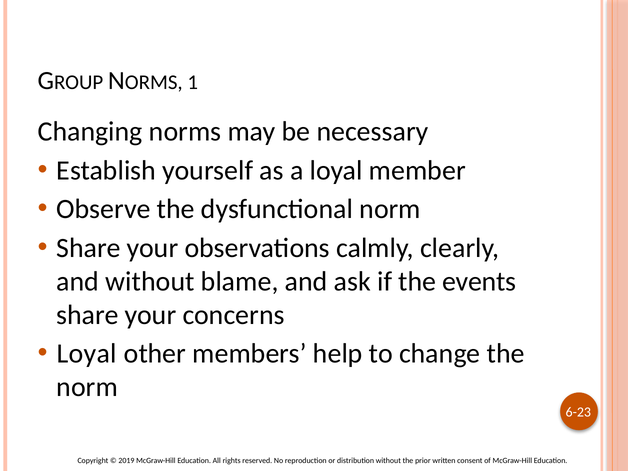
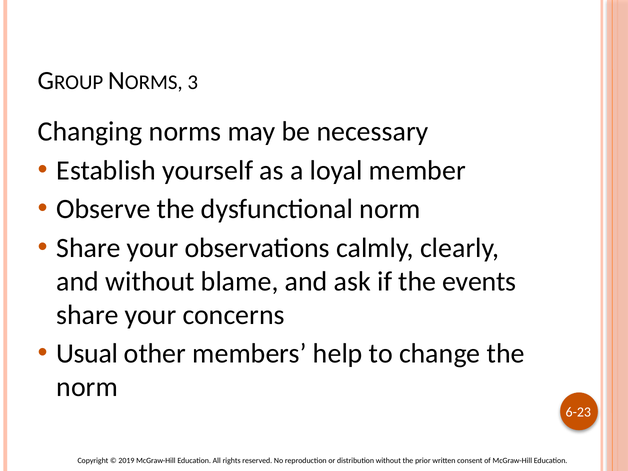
1: 1 -> 3 (193, 82)
Loyal: Loyal -> Usual (87, 354)
